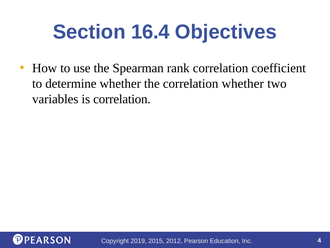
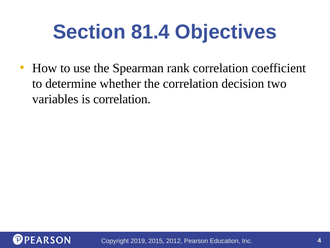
16.4: 16.4 -> 81.4 (150, 32)
correlation whether: whether -> decision (243, 83)
